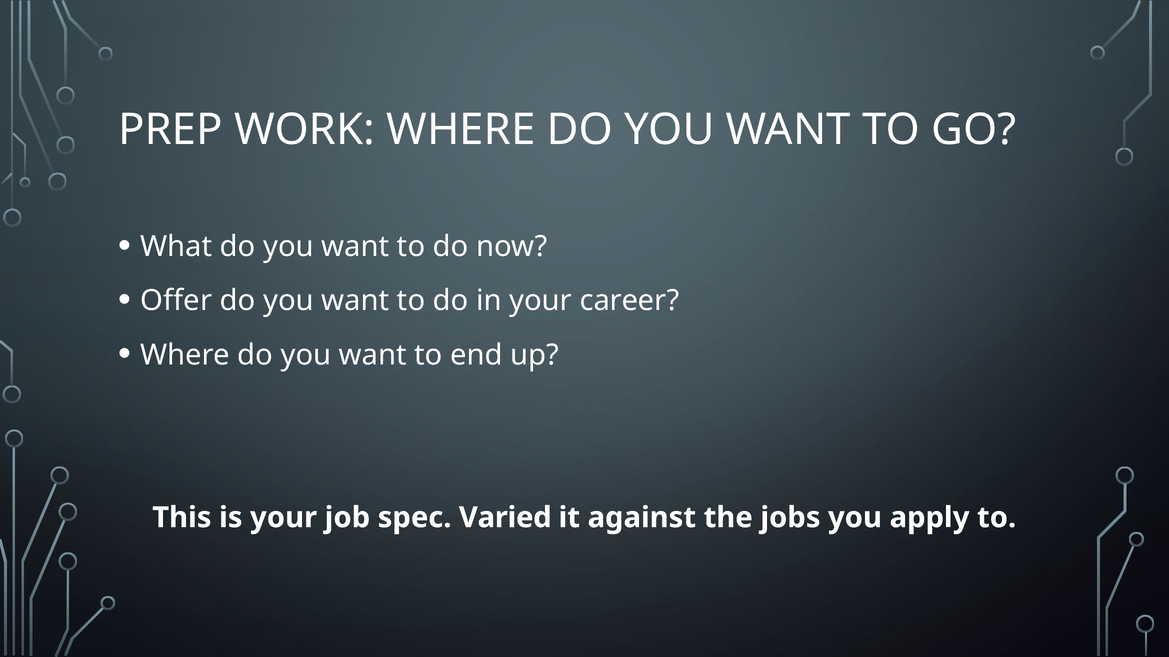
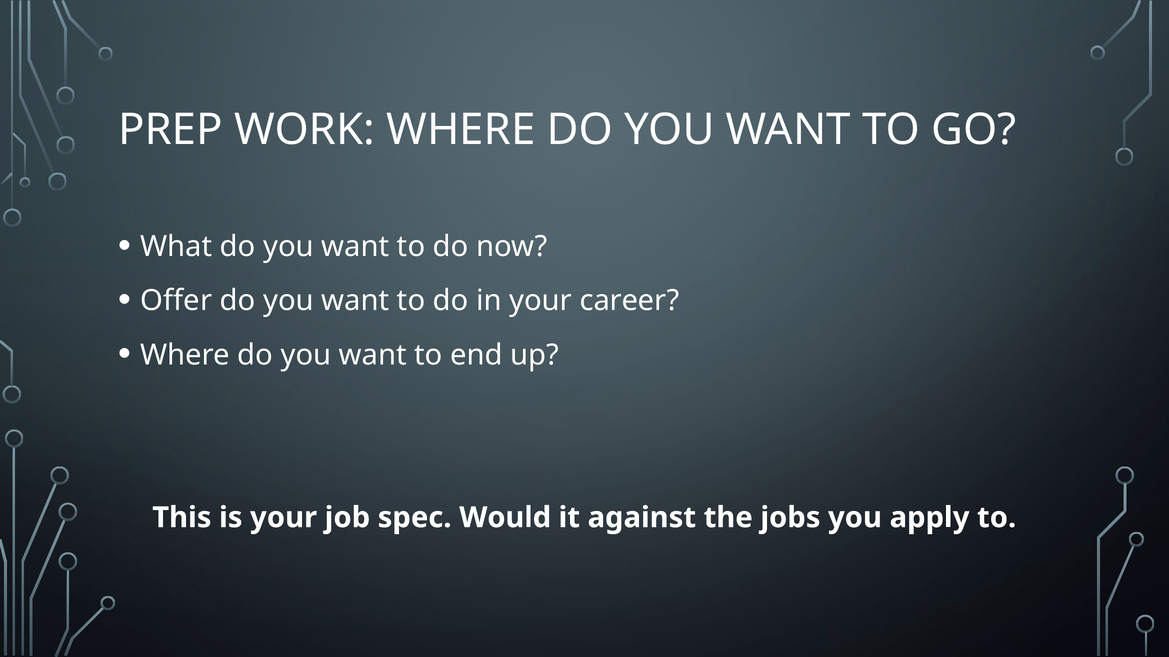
Varied: Varied -> Would (505, 518)
